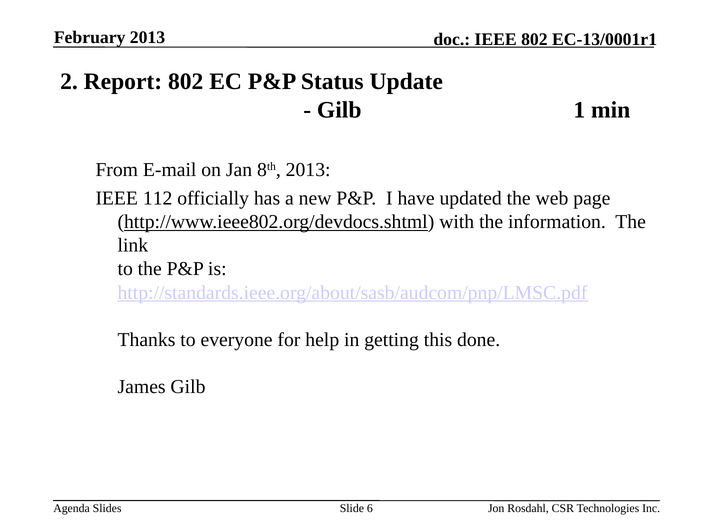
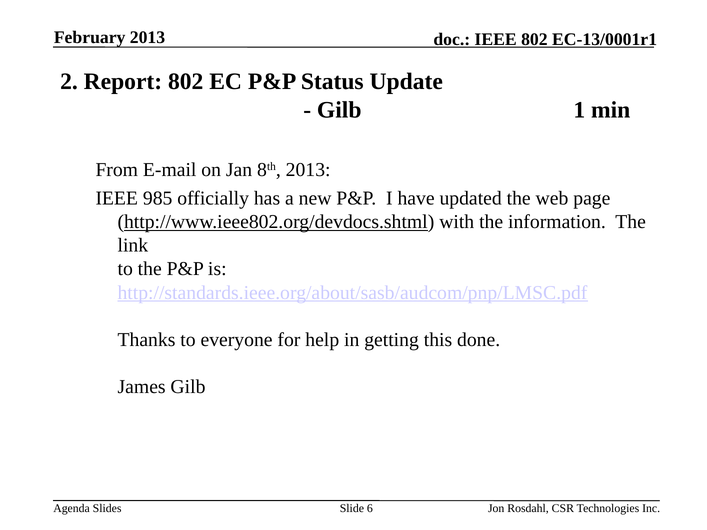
112: 112 -> 985 (158, 198)
